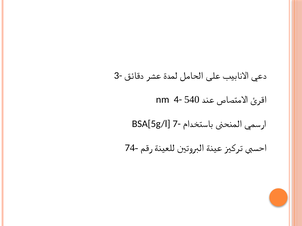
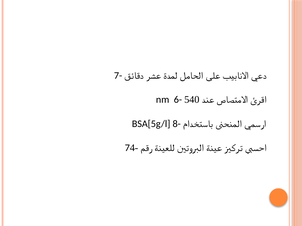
3-: 3- -> 7- (118, 76)
4-: 4- -> 6- (178, 100)
7-: 7- -> 8- (177, 124)
